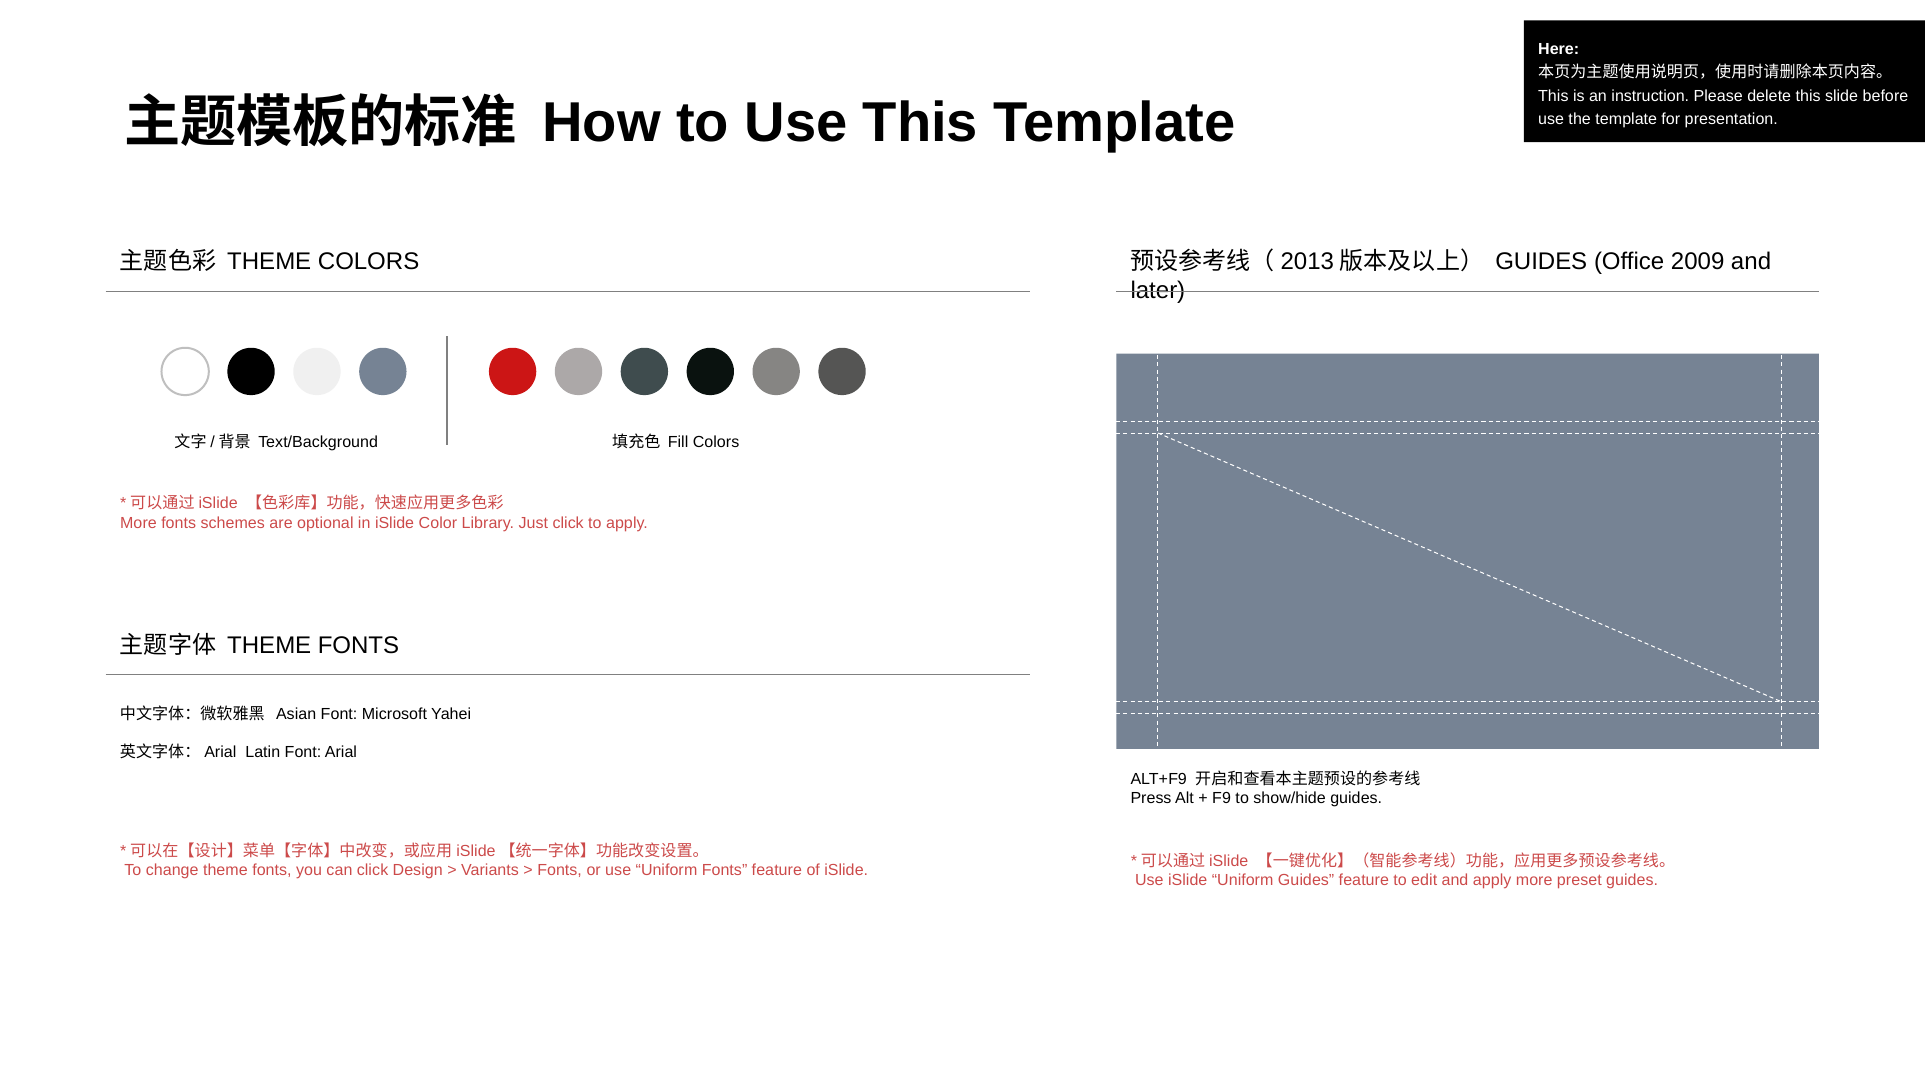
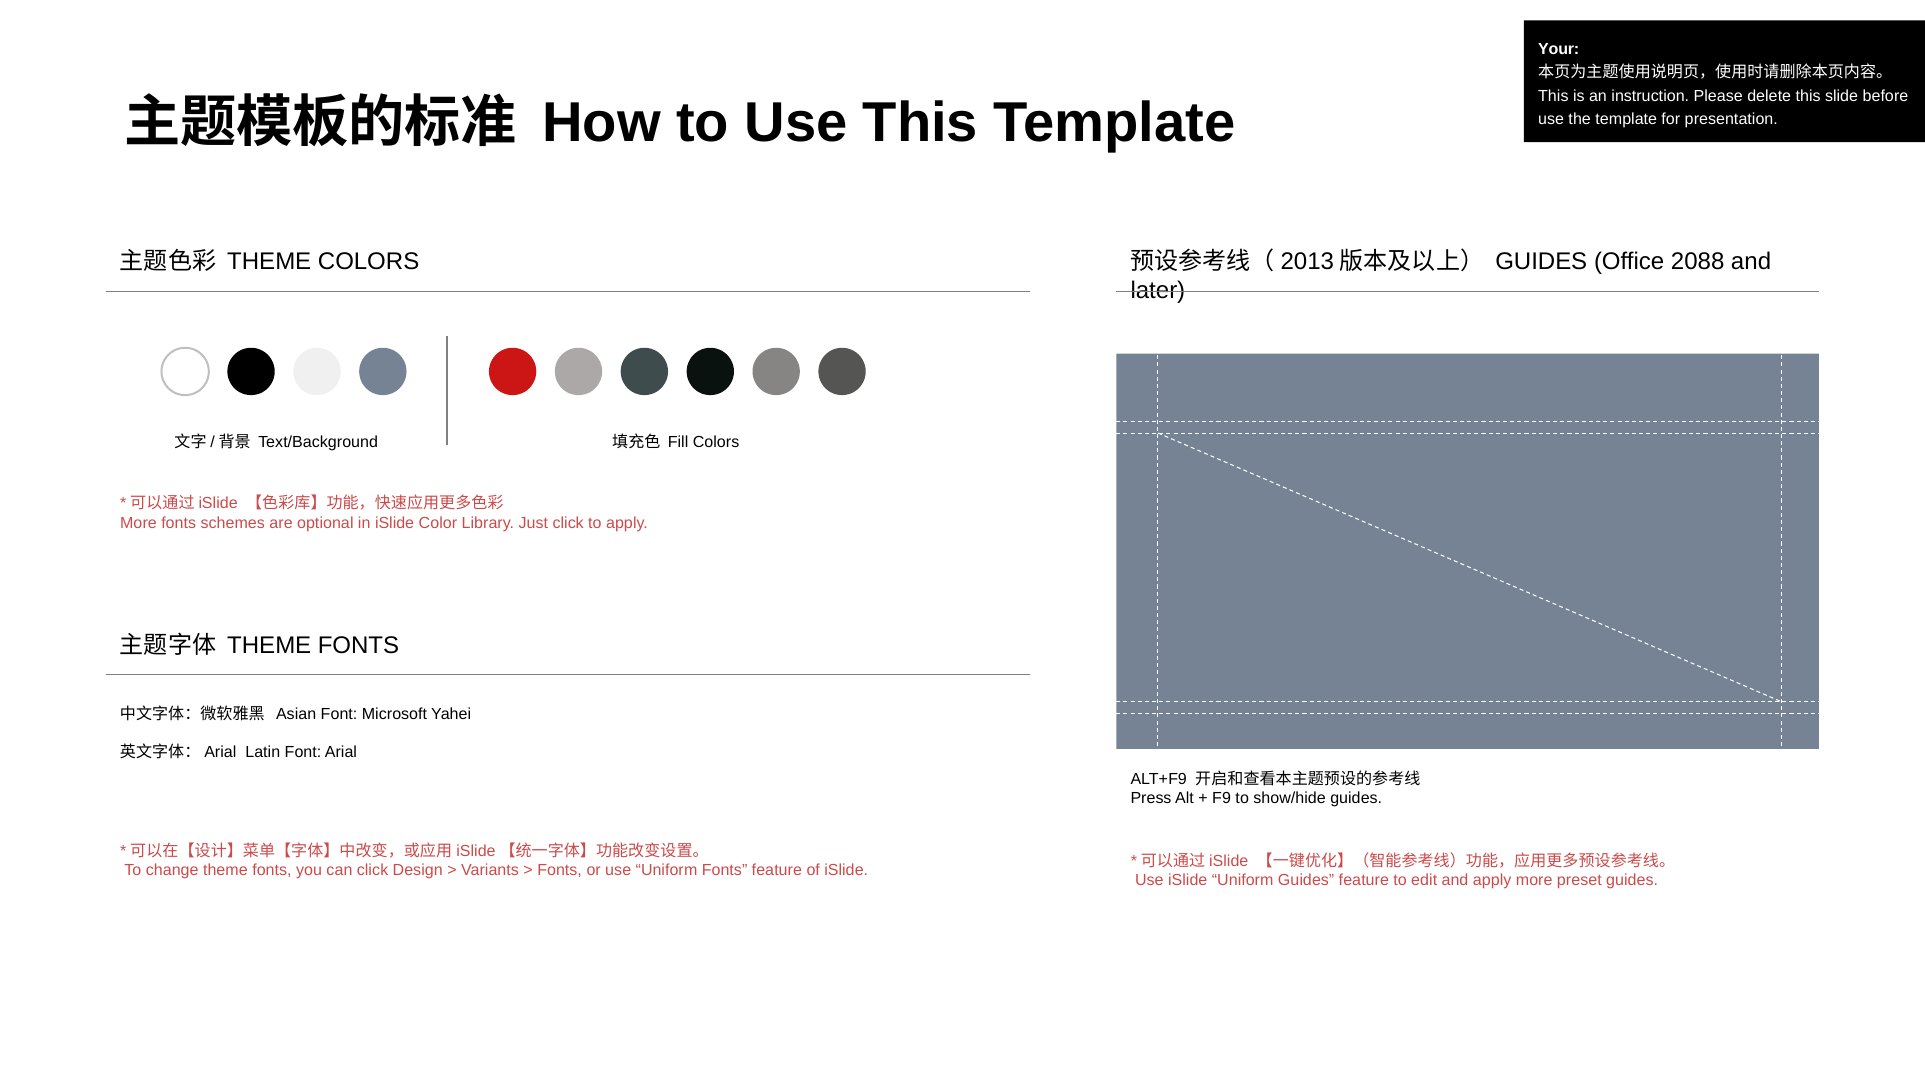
Here: Here -> Your (1559, 50)
2009: 2009 -> 2088 (1698, 262)
